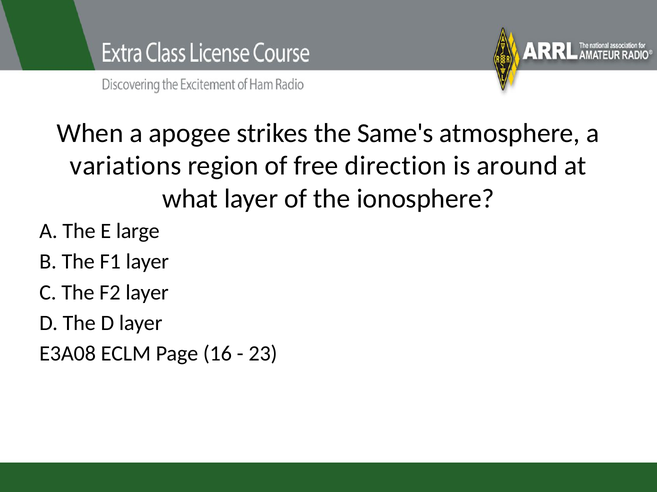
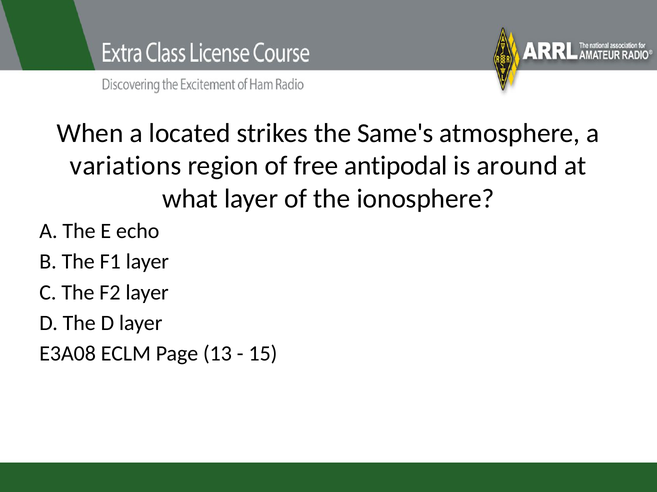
apogee: apogee -> located (190, 133)
direction: direction -> antipodal (396, 166)
large: large -> echo (138, 231)
16: 16 -> 13 (217, 354)
23: 23 -> 15 (263, 354)
